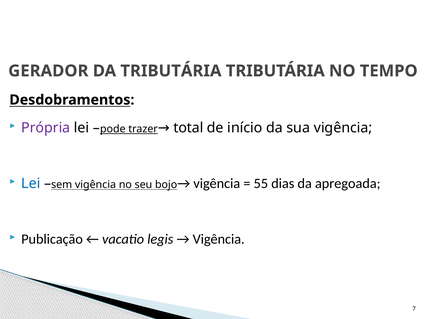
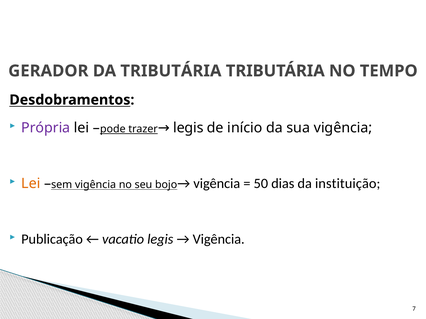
total: total -> legis (188, 128)
Lei colour: blue -> orange (31, 184)
55: 55 -> 50 (261, 184)
apregoada: apregoada -> instituição (348, 184)
